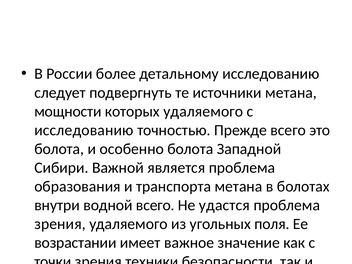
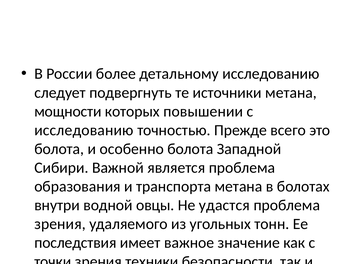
которых удаляемого: удаляемого -> повышении (203, 111)
водной всего: всего -> овцы (155, 205)
угольных поля: поля -> тонн (272, 224)
возрастании: возрастании -> последствия (75, 243)
